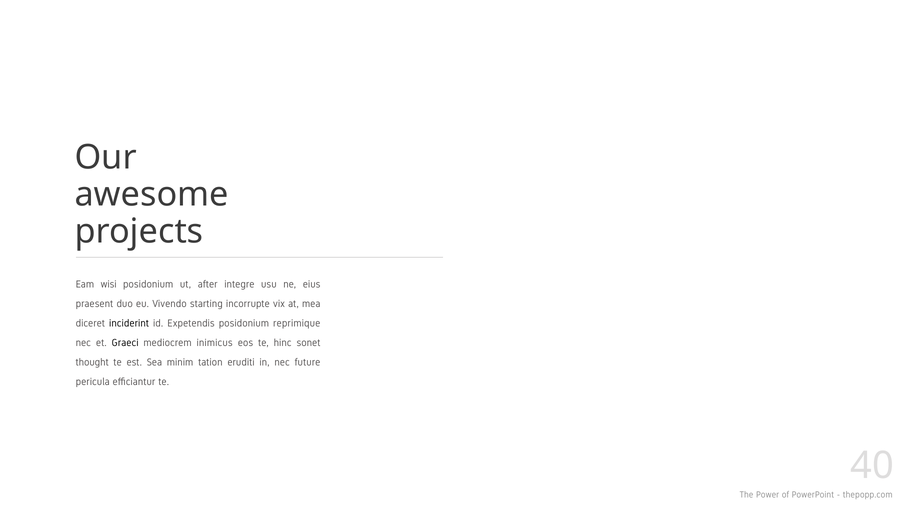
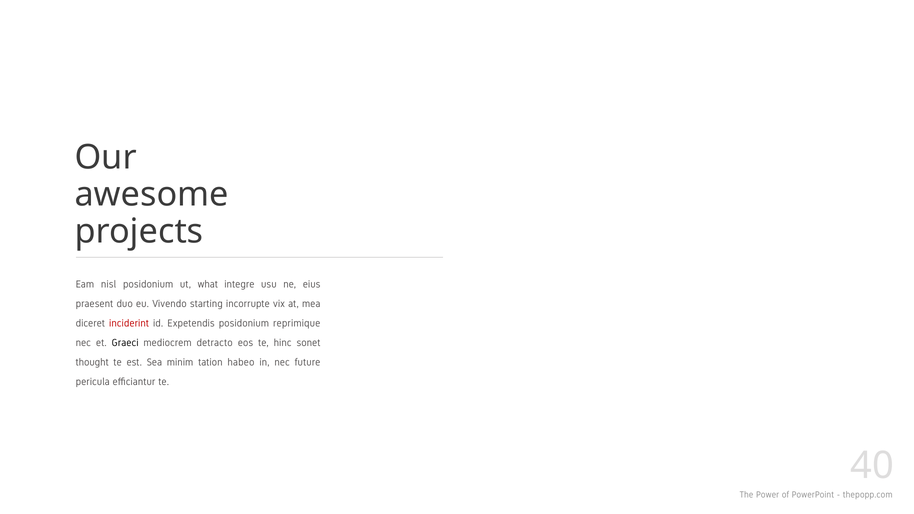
wisi: wisi -> nisl (109, 284)
after: after -> what (208, 284)
inciderint colour: black -> red (129, 323)
inimicus: inimicus -> detracto (215, 343)
eruditi: eruditi -> habeo (241, 362)
